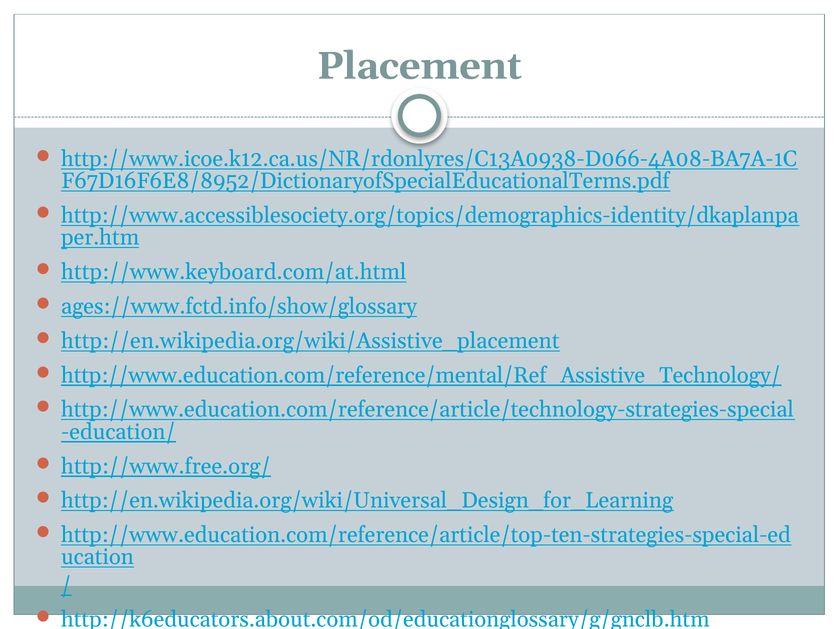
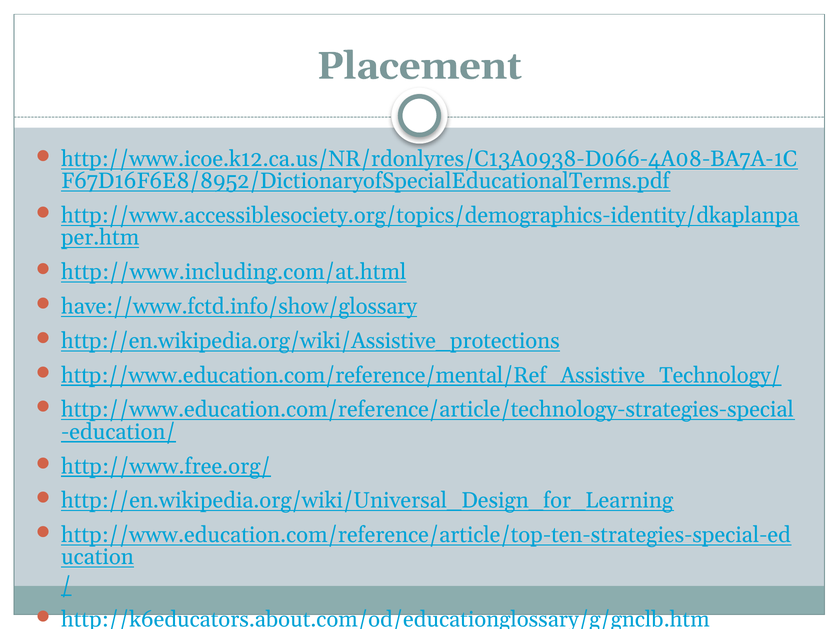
http://www.keyboard.com/at.html: http://www.keyboard.com/at.html -> http://www.including.com/at.html (234, 272)
ages://www.fctd.info/show/glossary: ages://www.fctd.info/show/glossary -> have://www.fctd.info/show/glossary (239, 307)
http://en.wikipedia.org/wiki/Assistive_placement: http://en.wikipedia.org/wiki/Assistive_placement -> http://en.wikipedia.org/wiki/Assistive_protections (310, 341)
